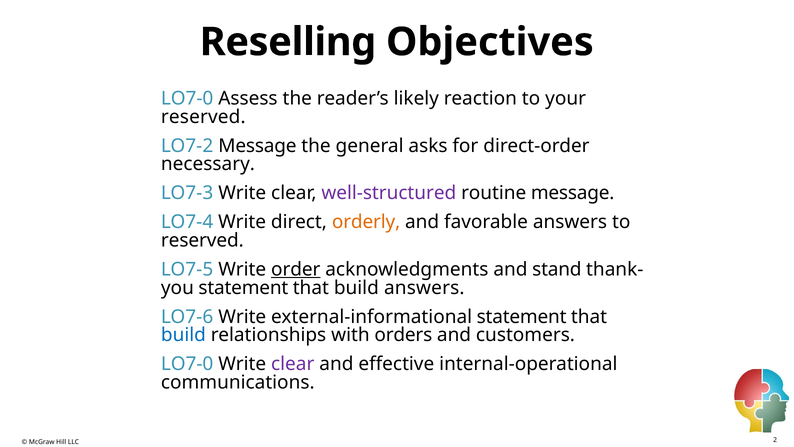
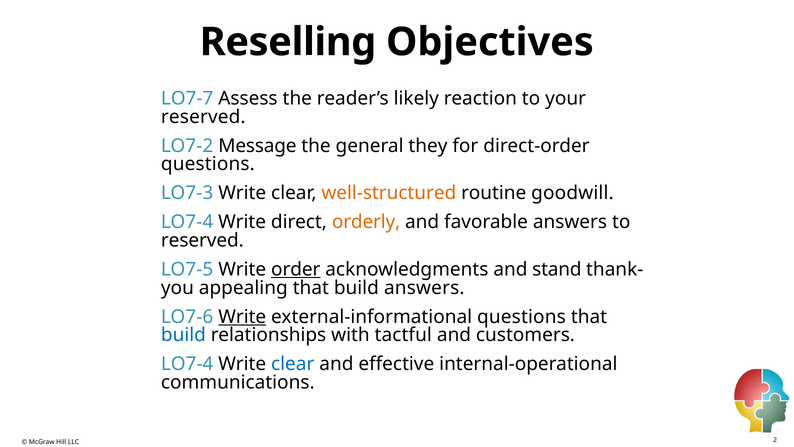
LO7-0: LO7-0 -> LO7-7 (187, 99)
asks: asks -> they (428, 146)
necessary: necessary -> questions (208, 164)
well-structured colour: purple -> orange (389, 193)
routine message: message -> goodwill (572, 193)
statement: statement -> appealing (243, 287)
Write underline: none -> present (242, 316)
external-informational statement: statement -> questions (521, 316)
orders: orders -> tactful (403, 335)
LO7-0: LO7-0 -> LO7-4 (187, 364)
clear colour: purple -> blue (293, 364)
